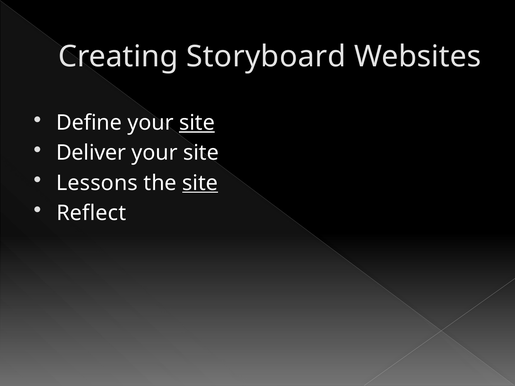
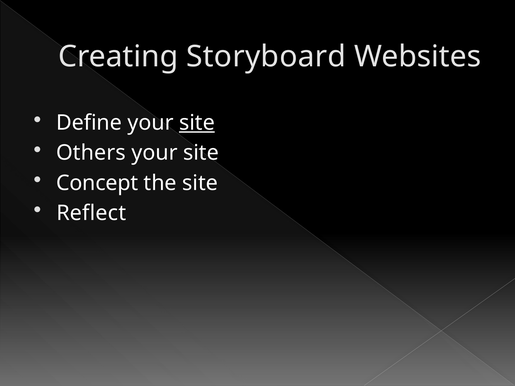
Deliver: Deliver -> Others (91, 153)
Lessons: Lessons -> Concept (97, 183)
site underline: present -> none (200, 183)
